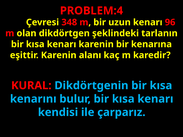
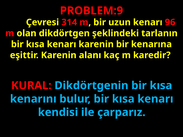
PROBLEM:4: PROBLEM:4 -> PROBLEM:9 (91, 11)
348: 348 -> 314 (69, 22)
